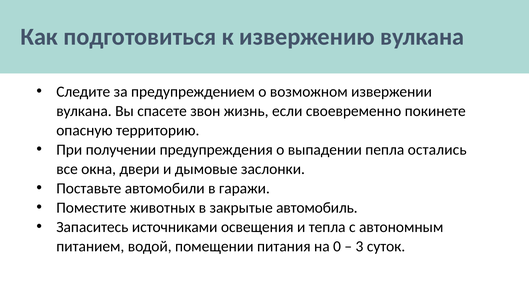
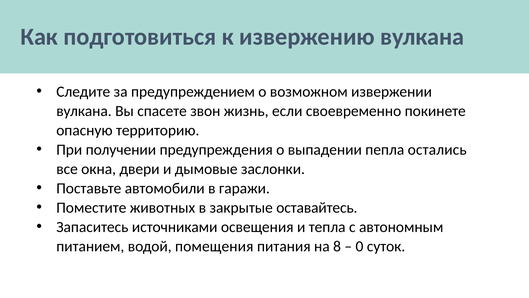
автомобиль: автомобиль -> оставайтесь (317, 207)
помещении: помещении -> помещения (214, 246)
0: 0 -> 8 (337, 246)
3: 3 -> 0 (359, 246)
